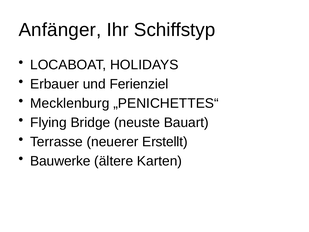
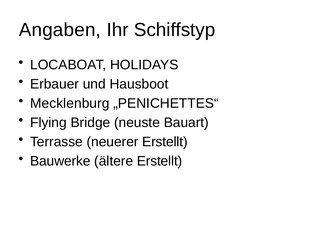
Anfänger: Anfänger -> Angaben (60, 30)
Ferienziel: Ferienziel -> Hausboot (139, 84)
ältere Karten: Karten -> Erstellt (160, 161)
